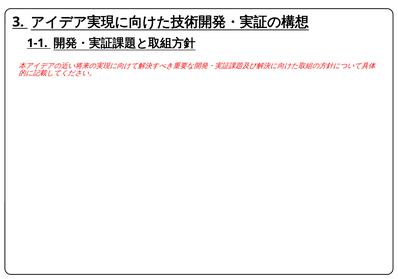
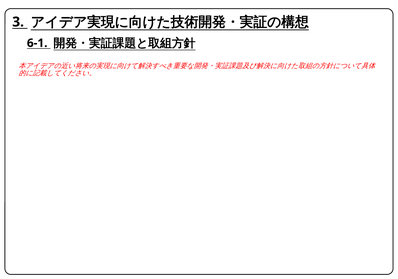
1-1: 1-1 -> 6-1 (37, 43)
